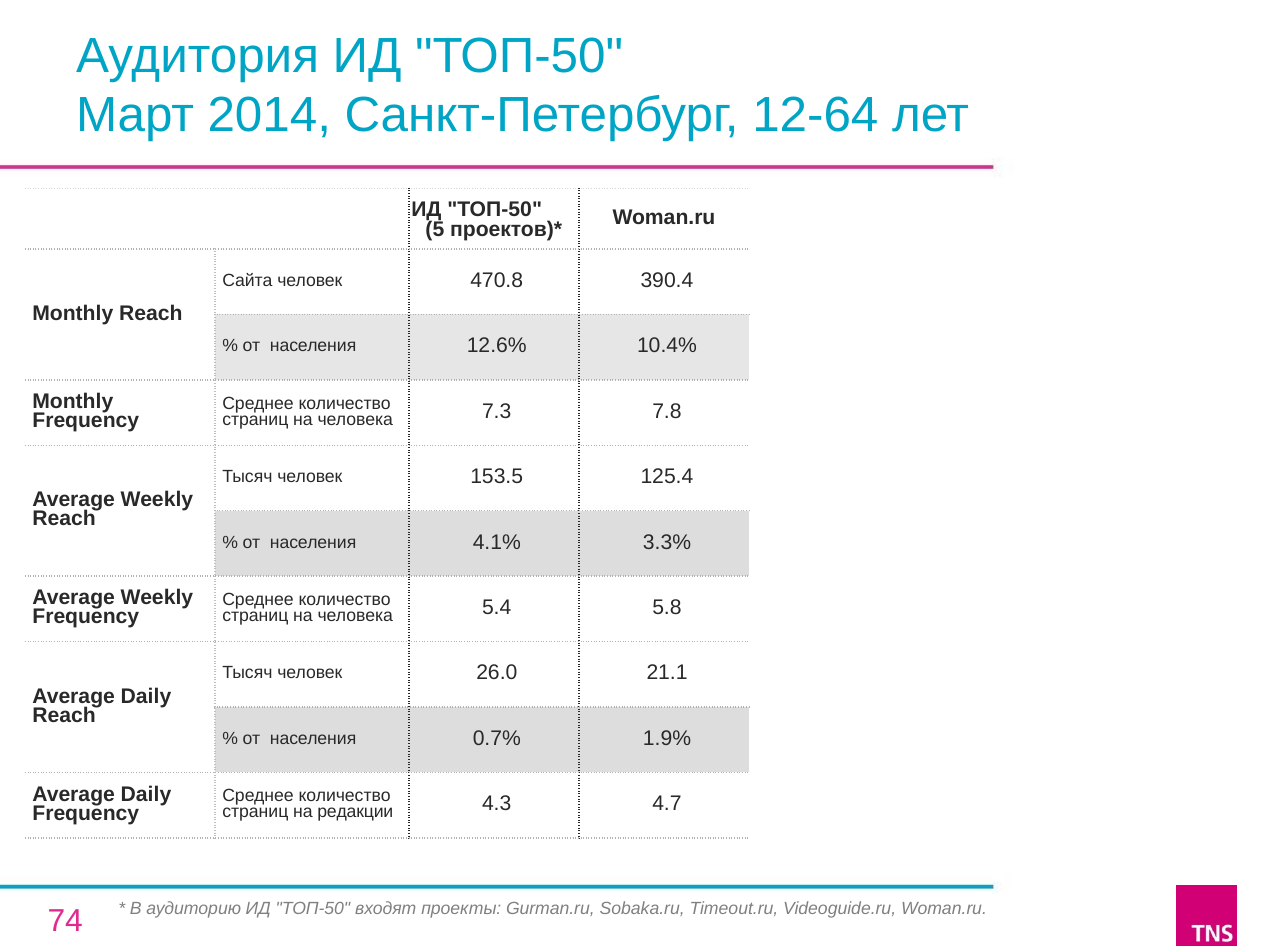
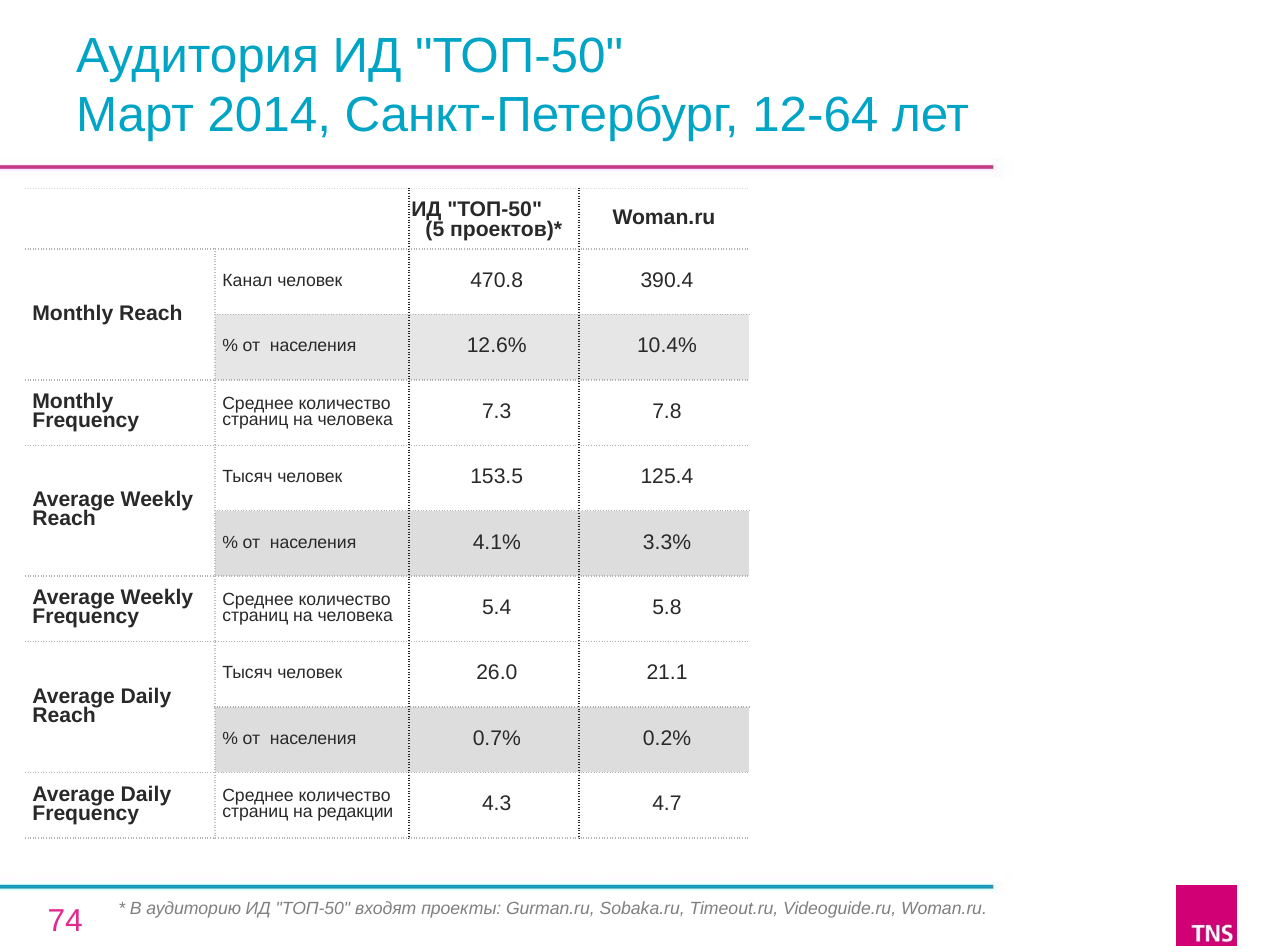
Сайта: Сайта -> Канал (247, 281)
1.9%: 1.9% -> 0.2% (667, 739)
